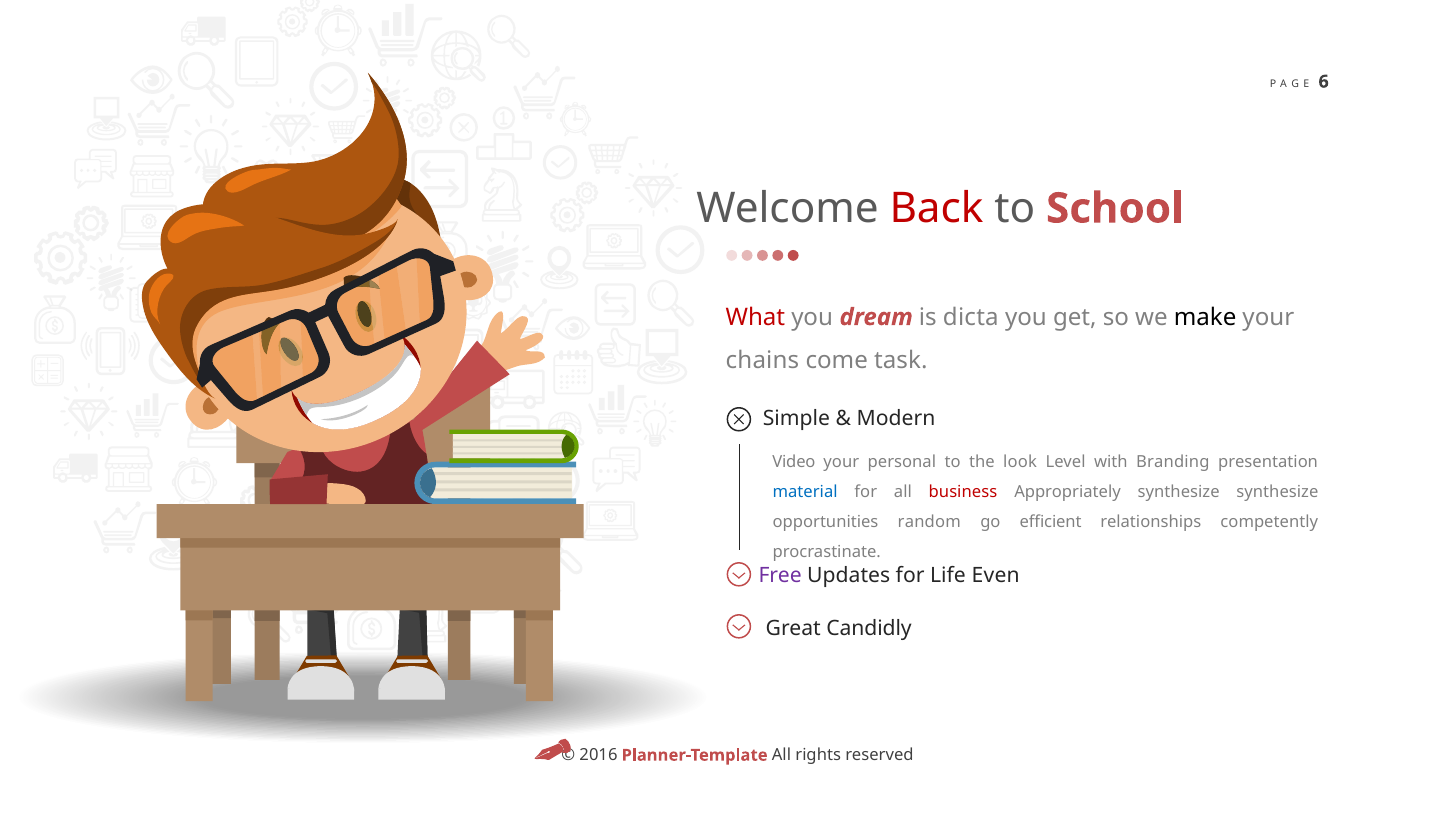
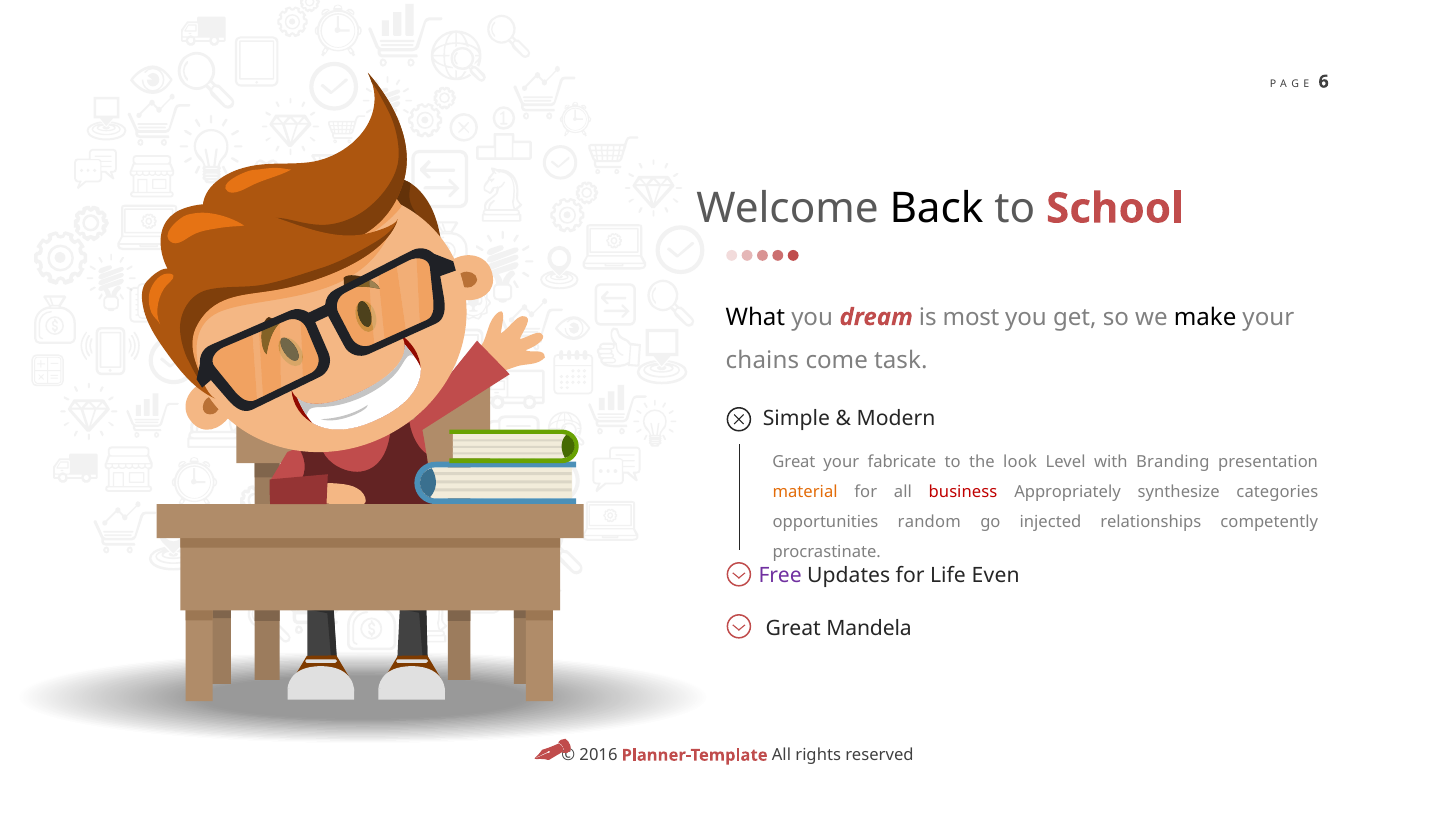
Back colour: red -> black (937, 209)
What colour: red -> black (755, 317)
dicta: dicta -> most (971, 317)
Video: Video -> Great (794, 462)
personal: personal -> fabricate (902, 462)
material colour: blue -> orange (805, 492)
synthesize synthesize: synthesize -> categories (1277, 492)
efficient: efficient -> injected (1050, 522)
Candidly: Candidly -> Mandela (869, 629)
